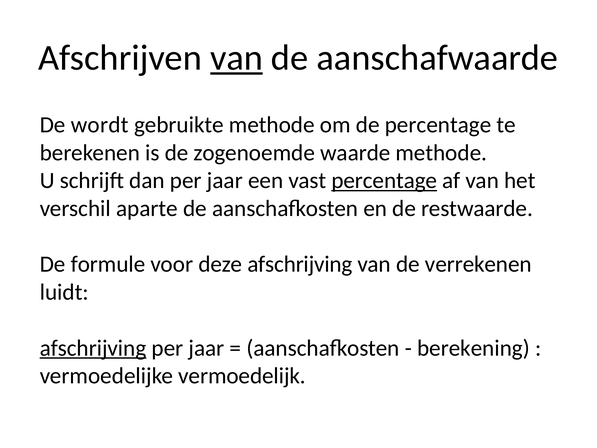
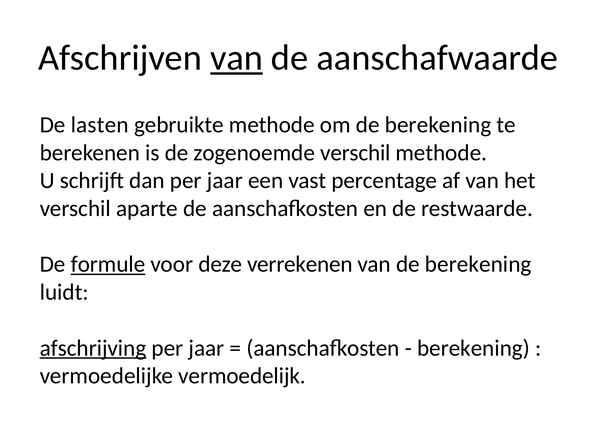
wordt: wordt -> lasten (100, 125)
om de percentage: percentage -> berekening (438, 125)
zogenoemde waarde: waarde -> verschil (355, 153)
percentage underline: present -> none (384, 181)
formule underline: none -> present (108, 264)
deze afschrijving: afschrijving -> verrekenen (300, 264)
van de verrekenen: verrekenen -> berekening (478, 264)
